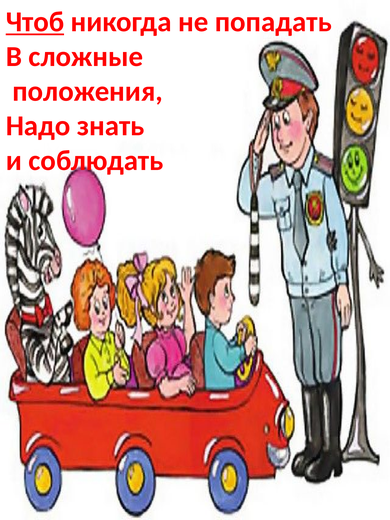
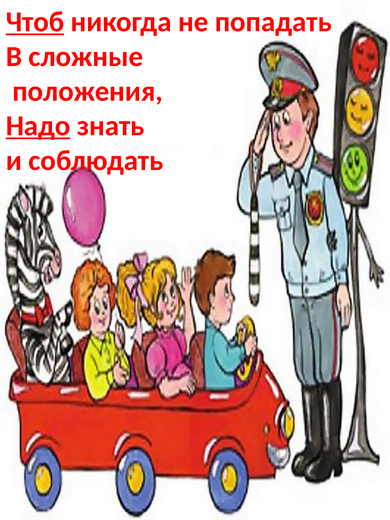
Надо underline: none -> present (38, 126)
